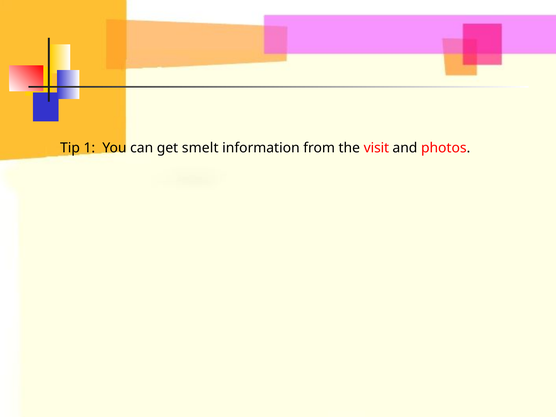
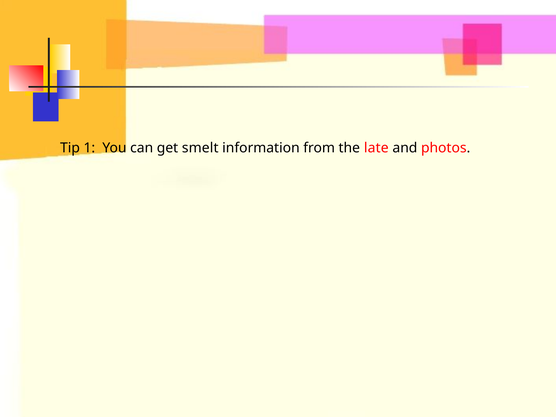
visit: visit -> late (376, 148)
